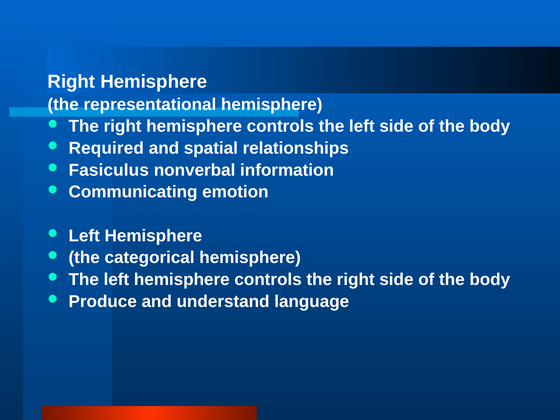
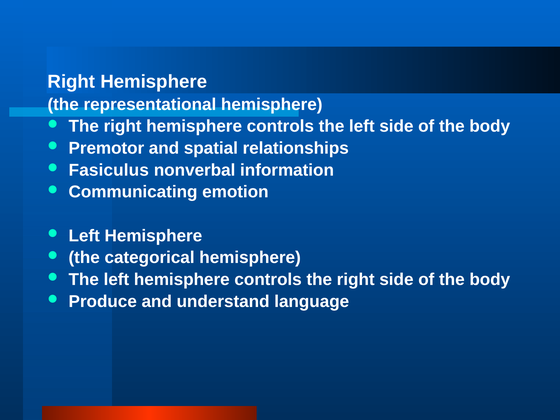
Required: Required -> Premotor (106, 148)
